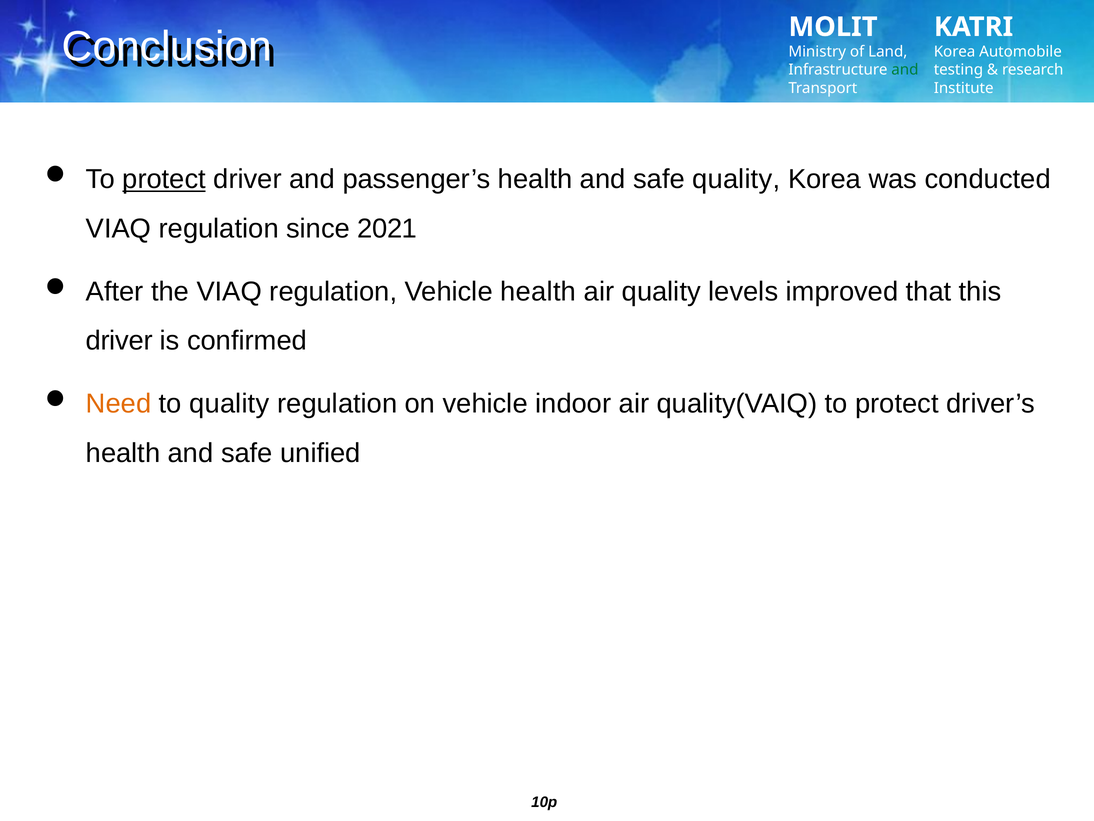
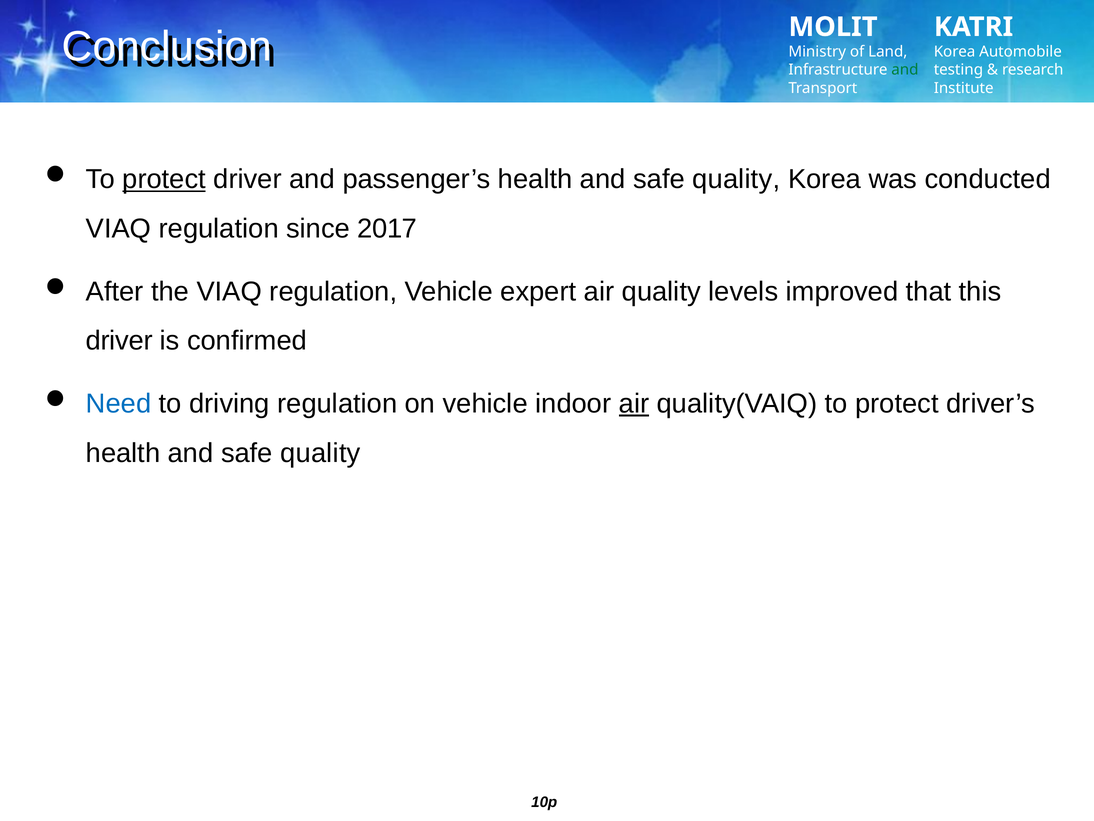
2021: 2021 -> 2017 (387, 228)
Vehicle health: health -> expert (538, 291)
Need colour: orange -> blue (119, 404)
to quality: quality -> driving (229, 404)
air underline: none -> present (634, 404)
unified: unified -> quality (320, 453)
